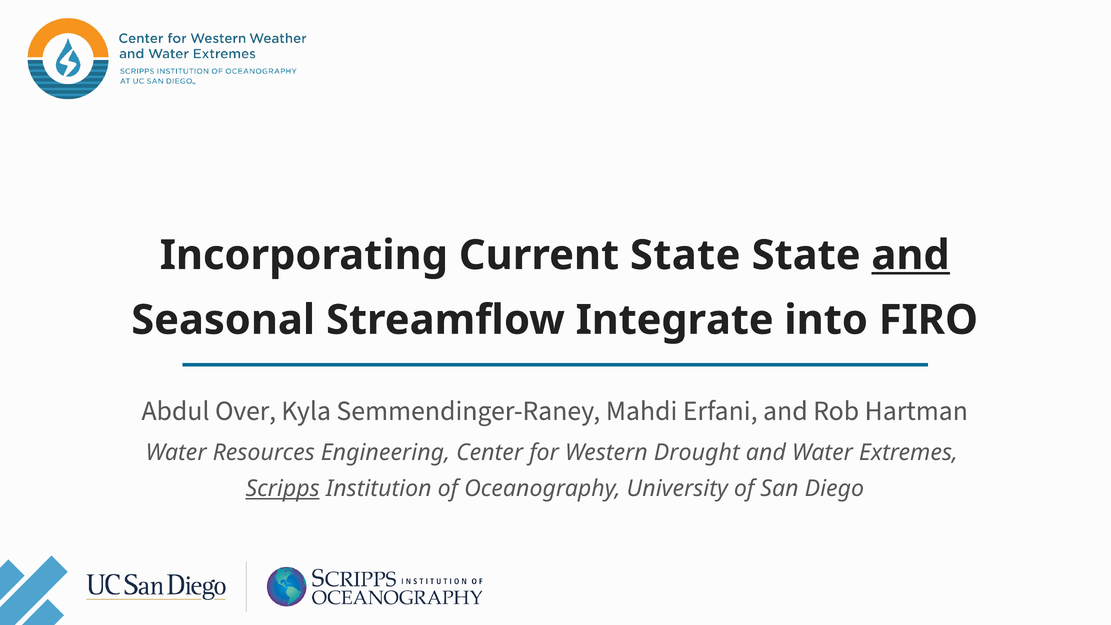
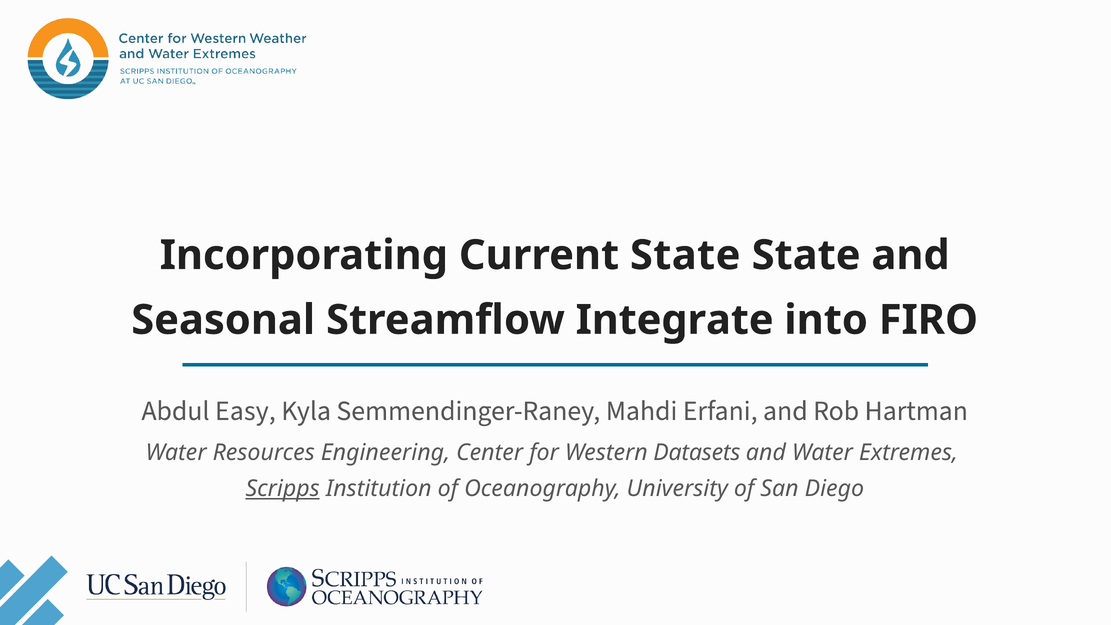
and underline: present -> none (911, 255)
Over: Over -> Easy (245, 411)
Drought: Drought -> Datasets (697, 453)
